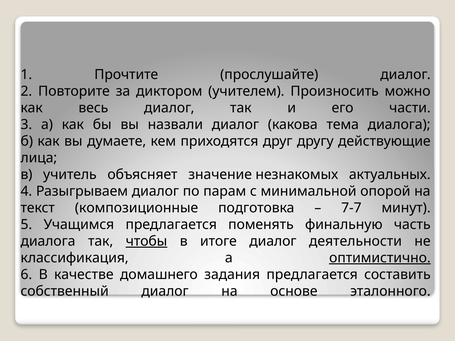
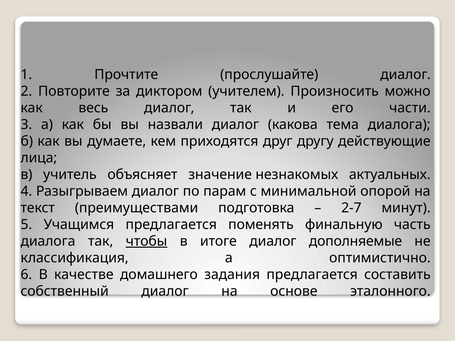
композиционные: композиционные -> преимуществами (137, 208)
7-7: 7-7 -> 2-7 (351, 208)
деятельности: деятельности -> дополняемые (356, 241)
оптимистично underline: present -> none (380, 258)
